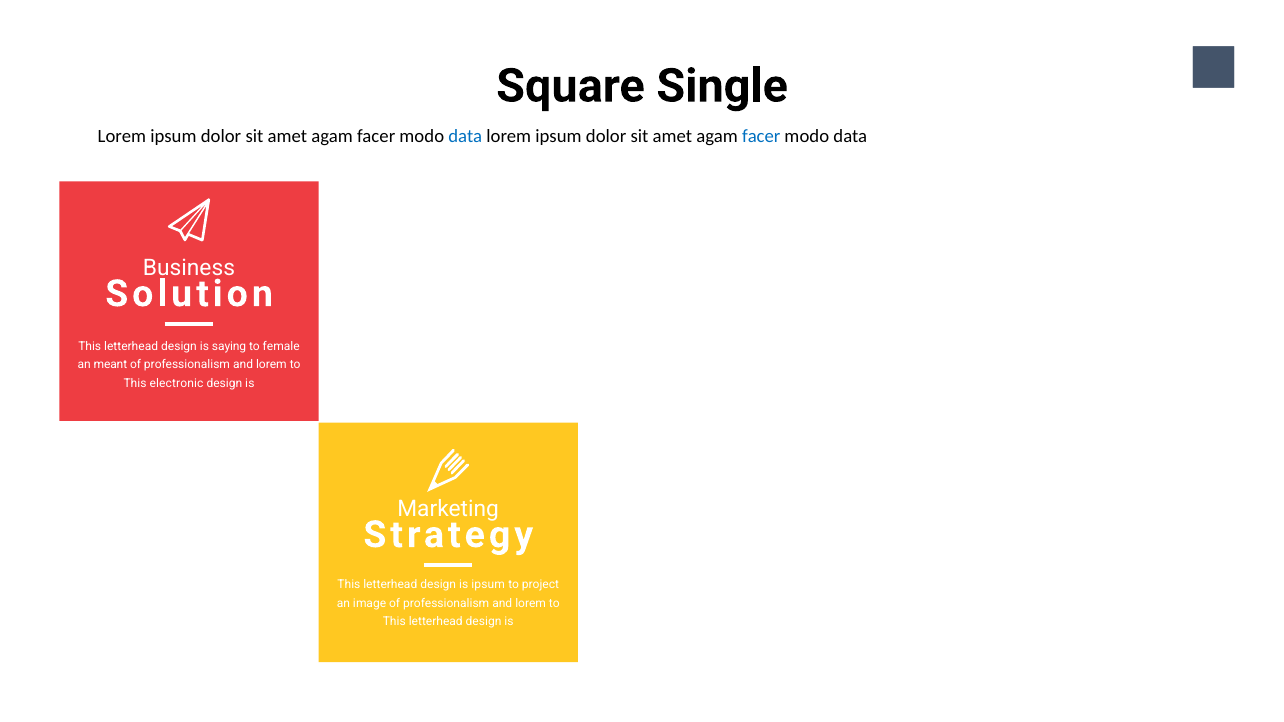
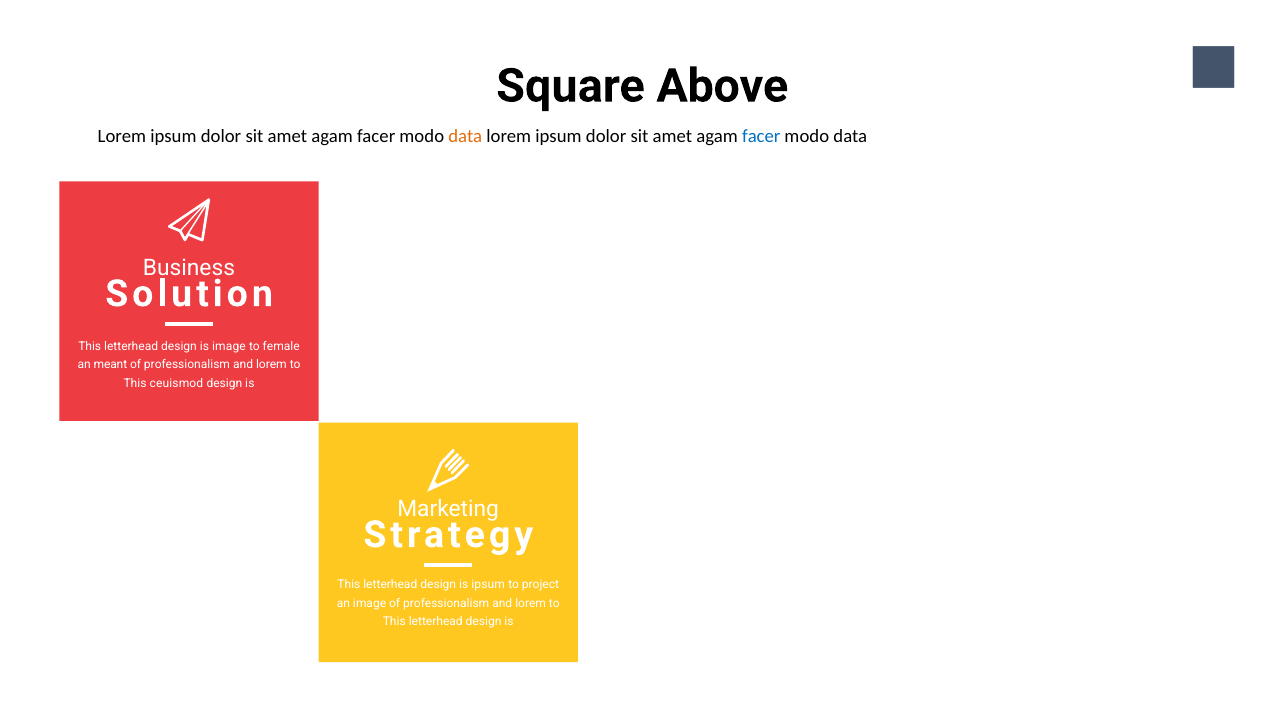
Single: Single -> Above (722, 86)
data colour: blue -> orange (465, 137)
is saying: saying -> image (229, 346)
electronic: electronic -> ceuismod (176, 384)
